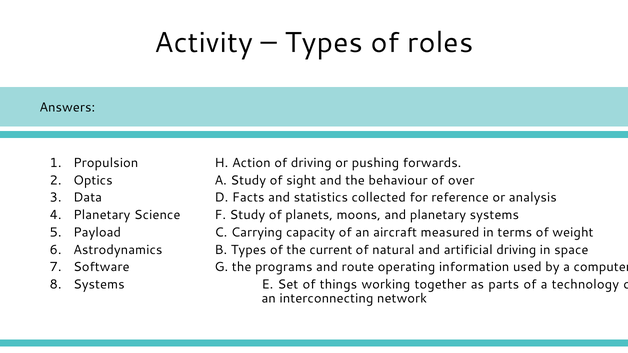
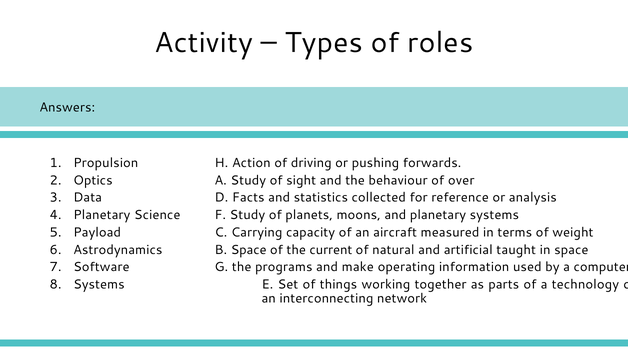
B Types: Types -> Space (249, 250)
artificial driving: driving -> taught (516, 250)
route: route -> make (358, 267)
